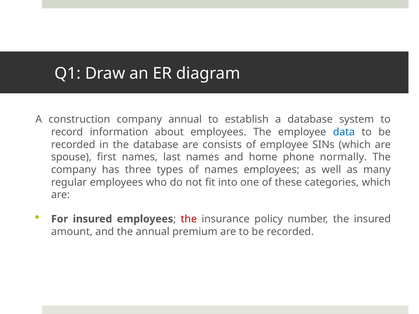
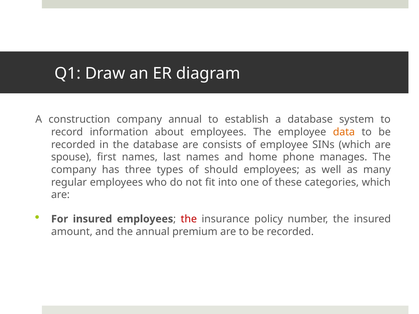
data colour: blue -> orange (344, 132)
normally: normally -> manages (344, 157)
of names: names -> should (221, 170)
